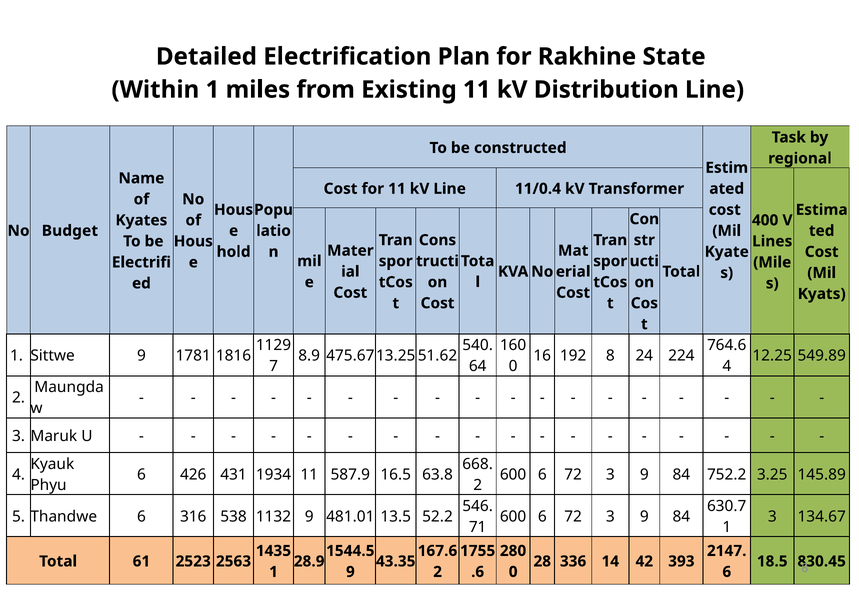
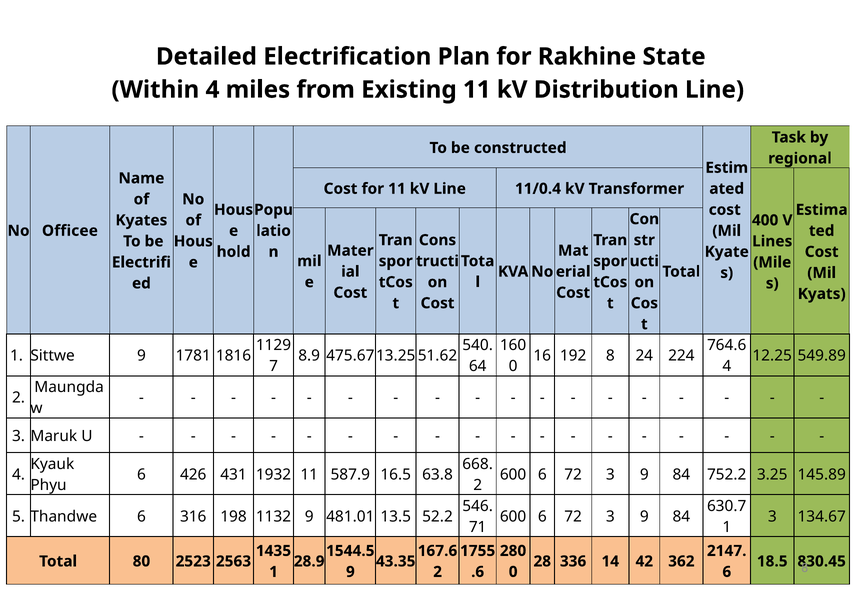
Within 1: 1 -> 4 (213, 90)
Budget: Budget -> Officee (70, 231)
1934: 1934 -> 1932 (274, 474)
538: 538 -> 198 (234, 516)
61: 61 -> 80 (141, 561)
393: 393 -> 362 (681, 561)
